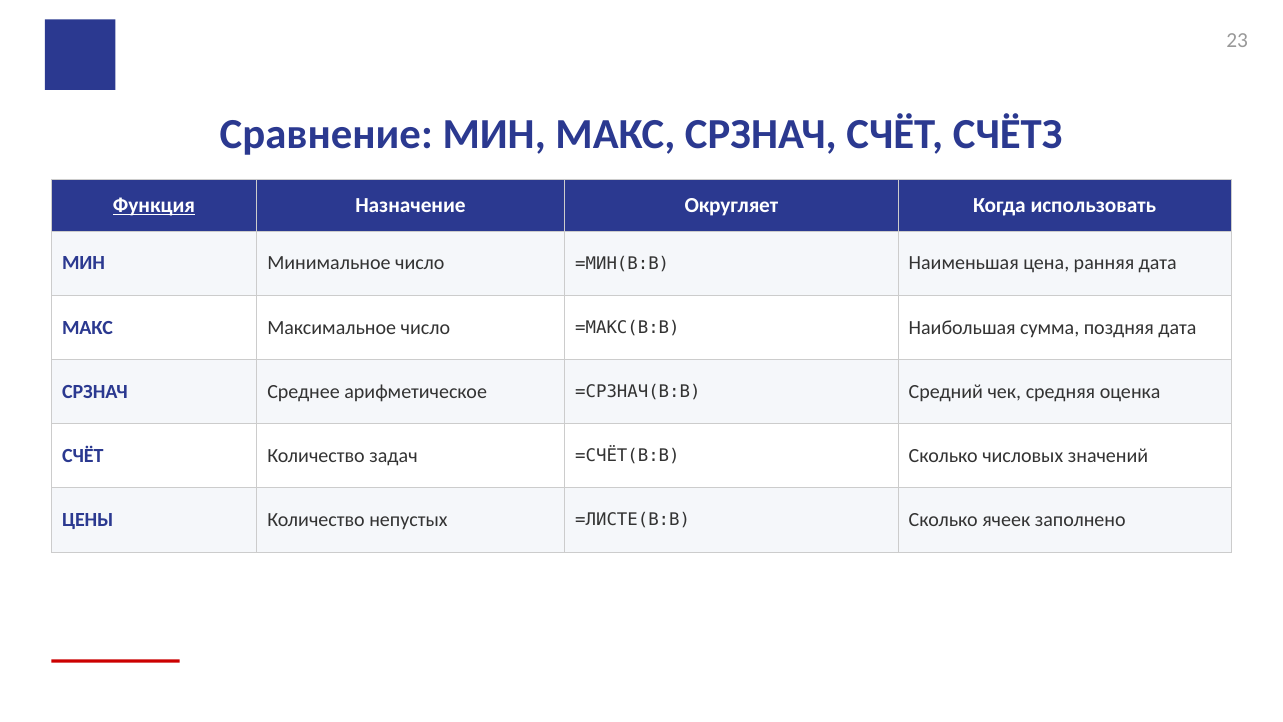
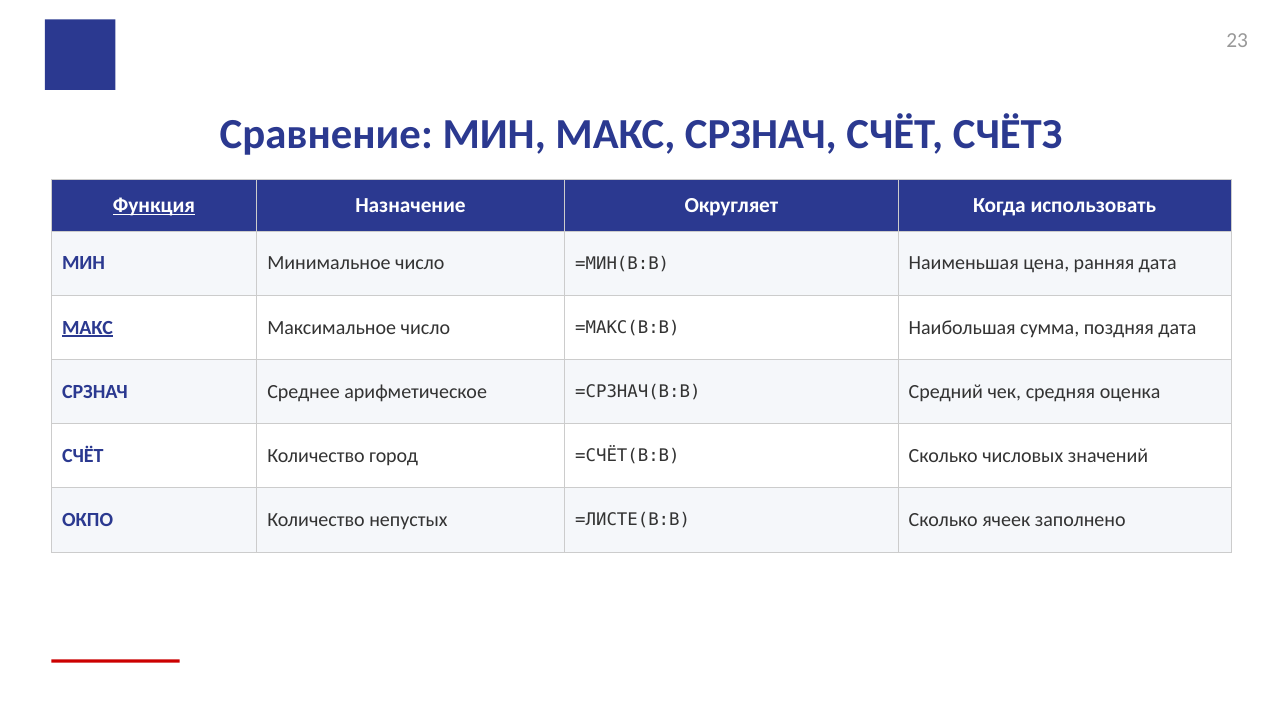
МАКС underline: none -> present (88, 327)
задач: задач -> город (394, 456)
ЦЕНЫ: ЦЕНЫ -> ОКПО (88, 520)
